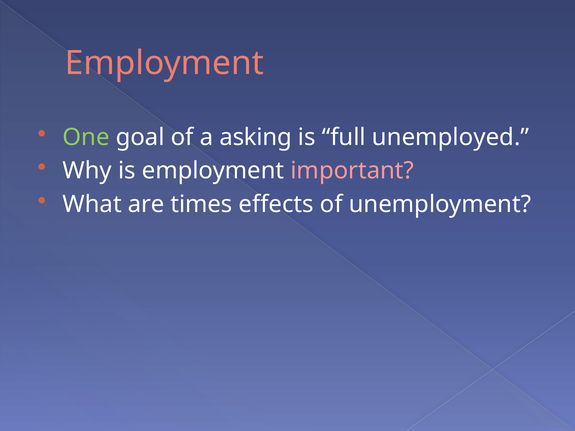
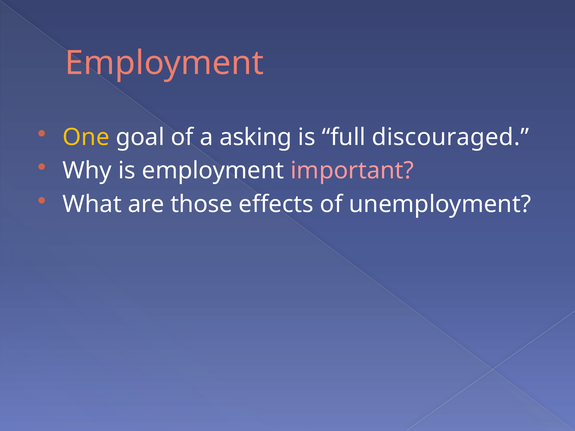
One colour: light green -> yellow (86, 137)
unemployed: unemployed -> discouraged (451, 137)
times: times -> those (202, 204)
